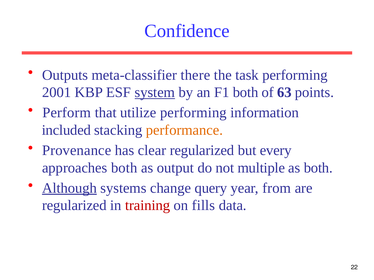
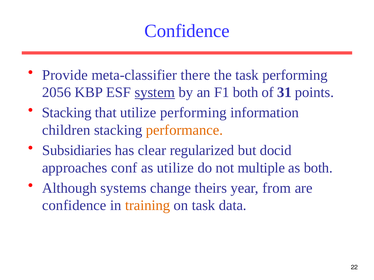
Outputs: Outputs -> Provide (65, 75)
2001: 2001 -> 2056 (57, 93)
63: 63 -> 31 (284, 93)
Perform: Perform -> Stacking (67, 113)
included: included -> children (66, 130)
Provenance: Provenance -> Subsidiaries (77, 151)
every: every -> docid (276, 151)
approaches both: both -> conf (124, 168)
as output: output -> utilize (175, 168)
Although underline: present -> none (69, 188)
query: query -> theirs (211, 188)
regularized: regularized -> confidence (74, 206)
training colour: red -> orange (148, 206)
on fills: fills -> task (204, 206)
